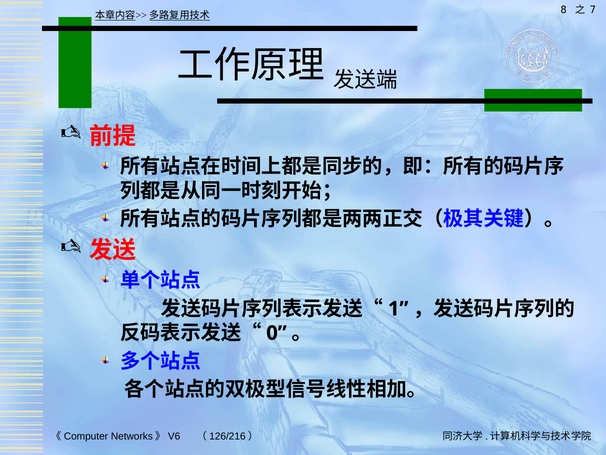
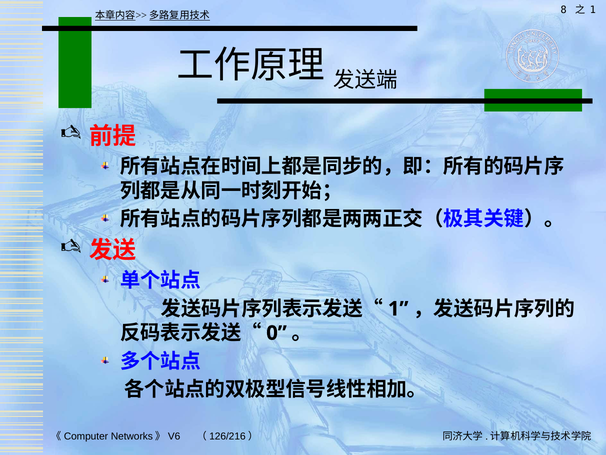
7: 7 -> 1 (593, 10)
